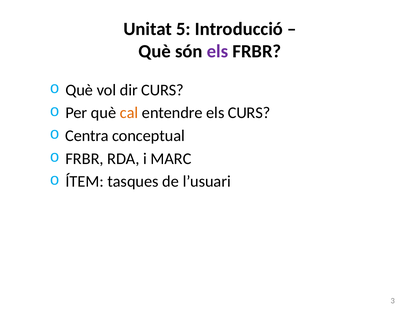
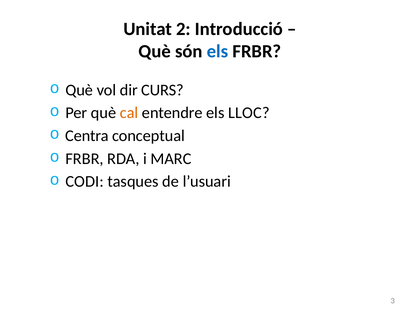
5: 5 -> 2 (183, 29)
els colour: purple -> blue (217, 51)
els CURS: CURS -> LLOC (249, 113)
ÍTEM: ÍTEM -> CODI (85, 182)
